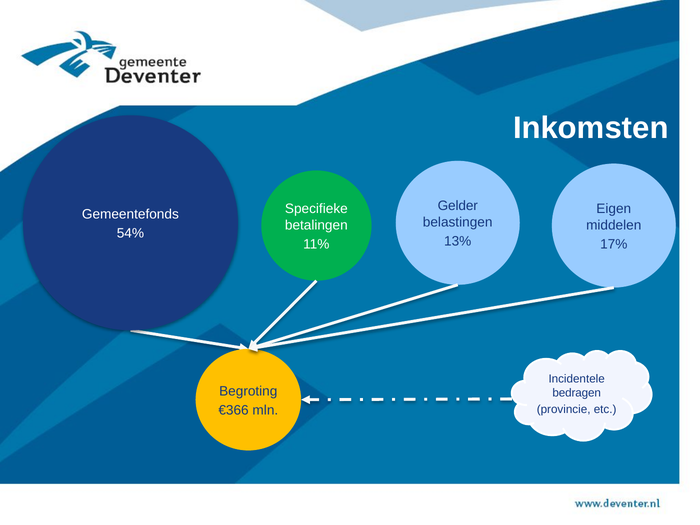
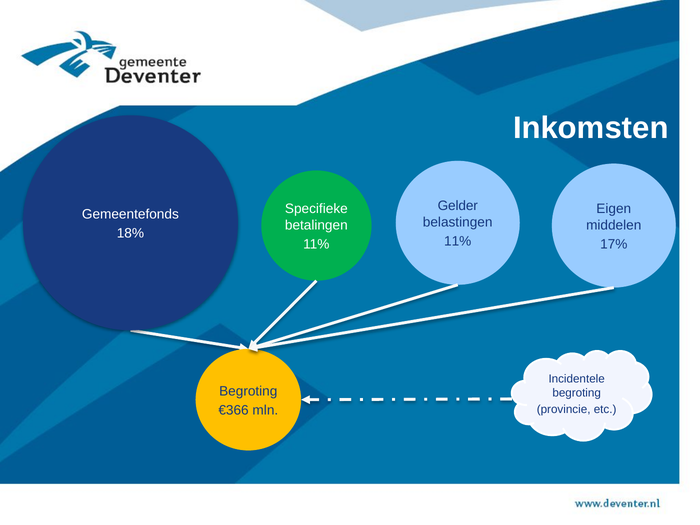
54%: 54% -> 18% (130, 233)
13%: 13% -> 11% (458, 241)
bedragen: bedragen -> begroting (577, 393)
